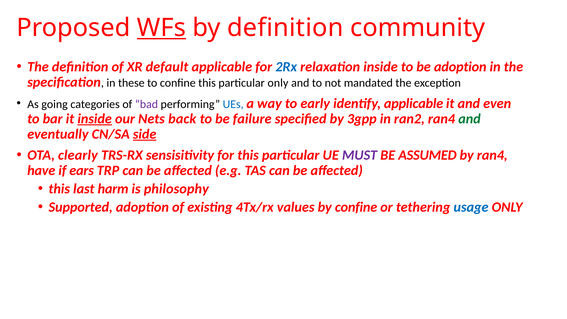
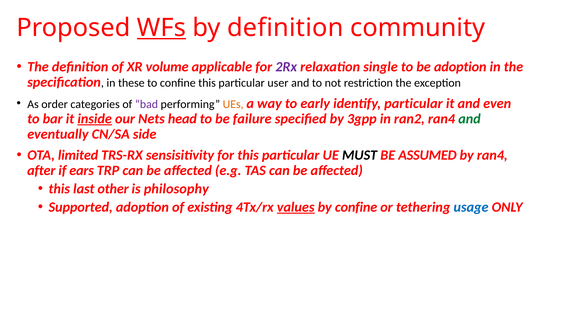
default: default -> volume (167, 67)
2Rx colour: blue -> purple (286, 67)
relaxation inside: inside -> single (381, 67)
particular only: only -> user (278, 83)
mandated: mandated -> restriction (368, 83)
going: going -> order (55, 104)
UEs colour: blue -> orange (233, 104)
identify applicable: applicable -> particular (413, 103)
back: back -> head (182, 119)
side underline: present -> none (145, 134)
clearly: clearly -> limited (78, 155)
MUST colour: purple -> black (360, 155)
have: have -> after (41, 170)
harm: harm -> other (113, 189)
values underline: none -> present (296, 207)
